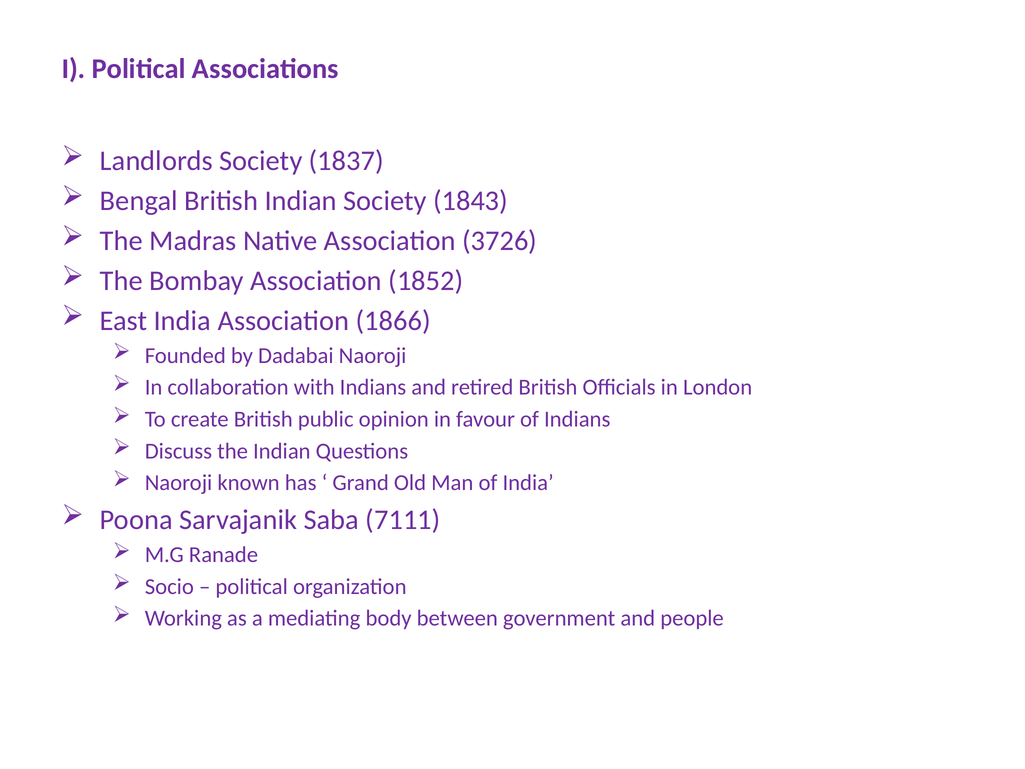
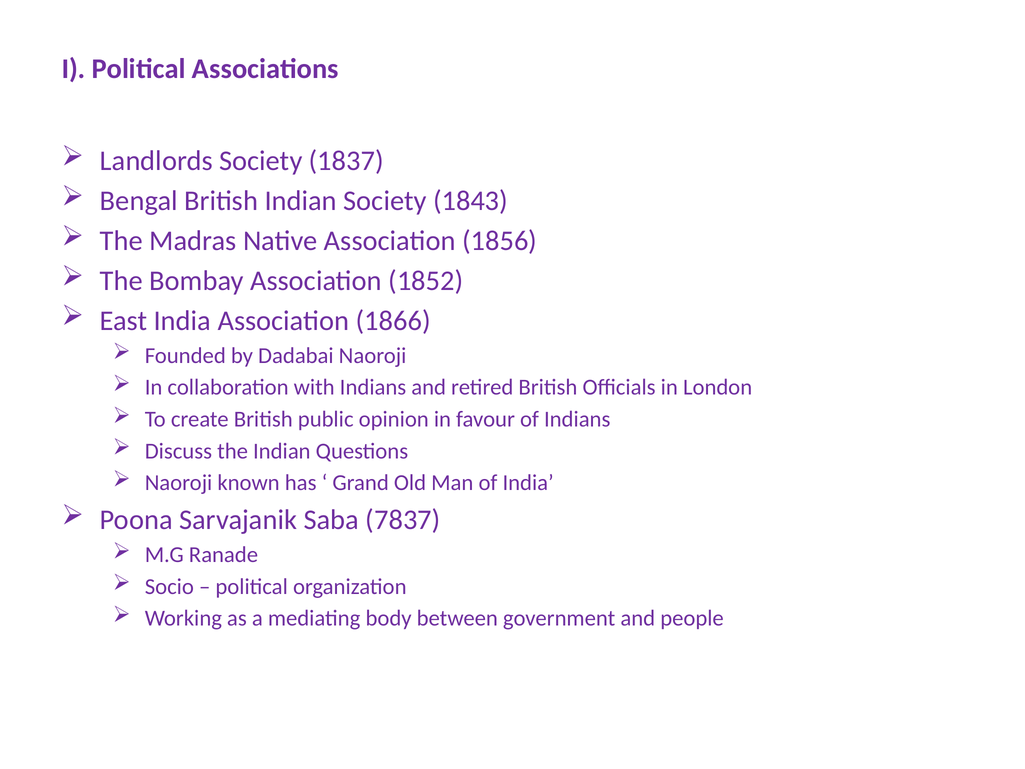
3726: 3726 -> 1856 (500, 241)
7111: 7111 -> 7837 (403, 520)
